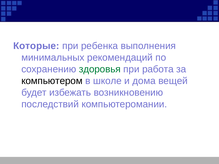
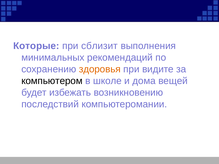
ребенка: ребенка -> сблизит (99, 46)
здоровья colour: green -> orange (100, 69)
работа: работа -> видите (158, 69)
